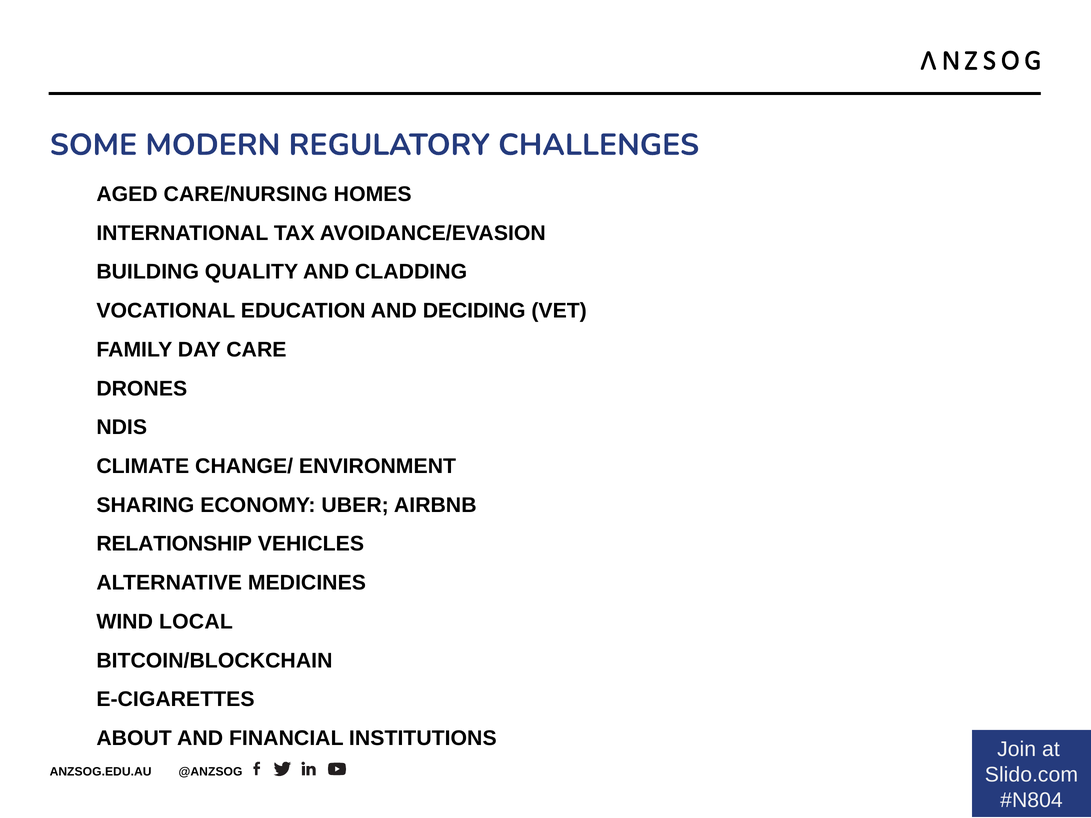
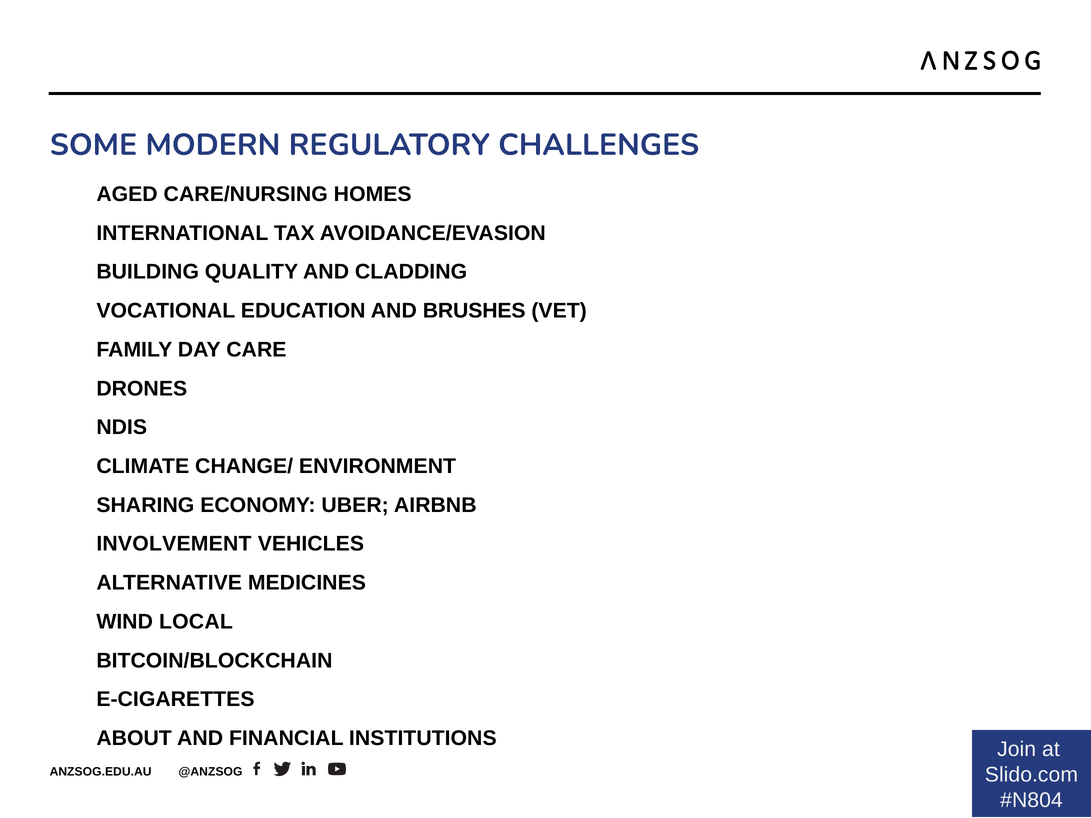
DECIDING: DECIDING -> BRUSHES (474, 311)
RELATIONSHIP: RELATIONSHIP -> INVOLVEMENT (174, 544)
